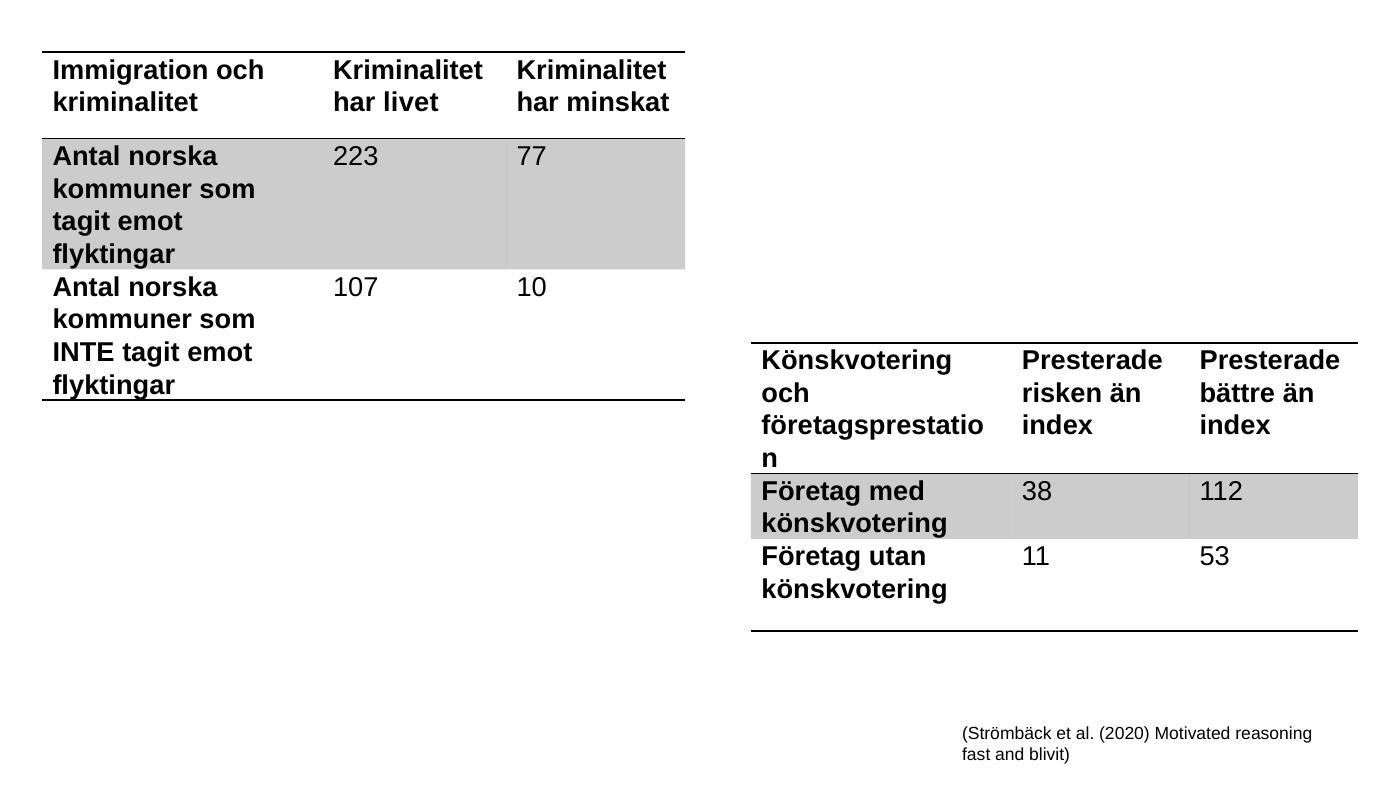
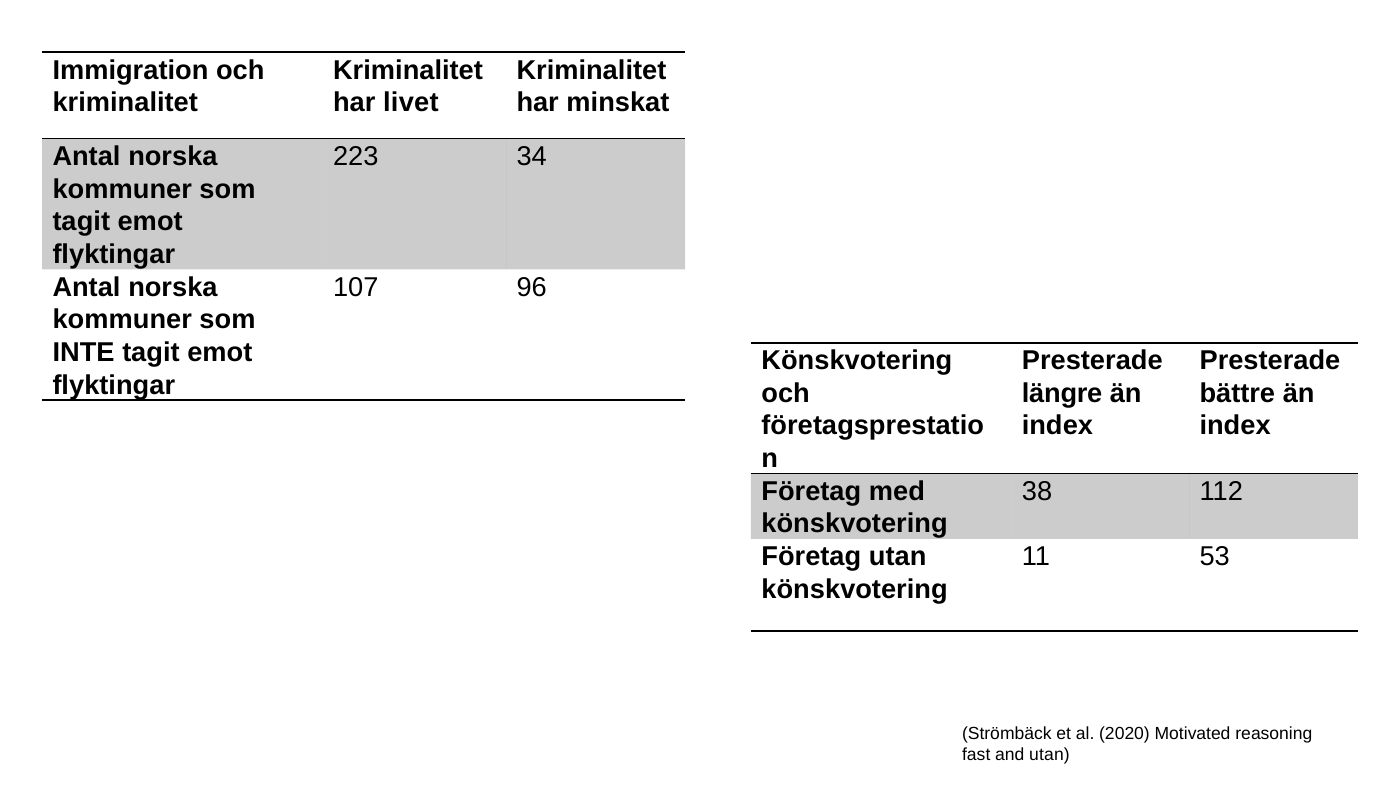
77: 77 -> 34 (532, 157)
10: 10 -> 96 (532, 287)
risken: risken -> längre (1062, 393)
and blivit: blivit -> utan (1049, 755)
